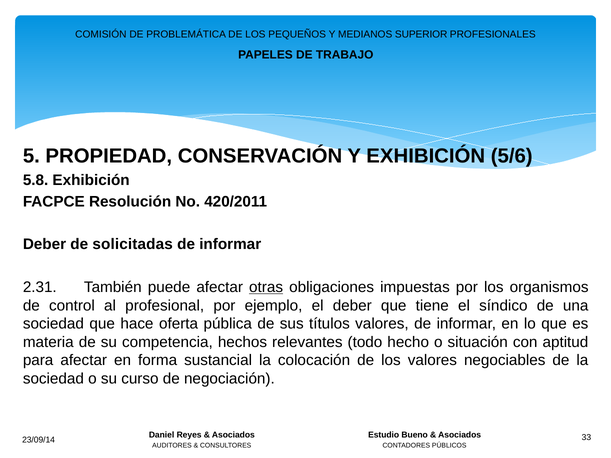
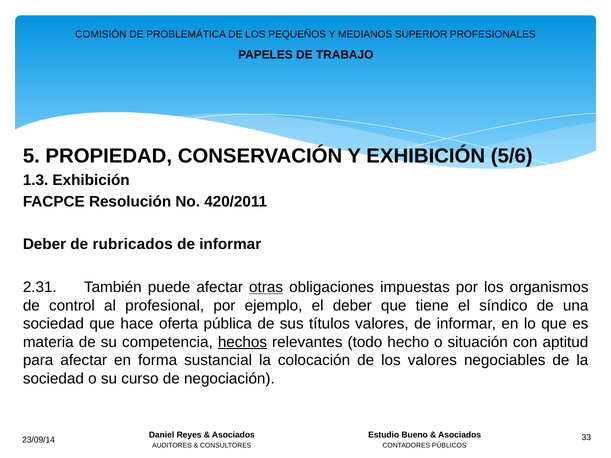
5.8: 5.8 -> 1.3 (36, 180)
solicitadas: solicitadas -> rubricados (133, 245)
hechos underline: none -> present (242, 342)
